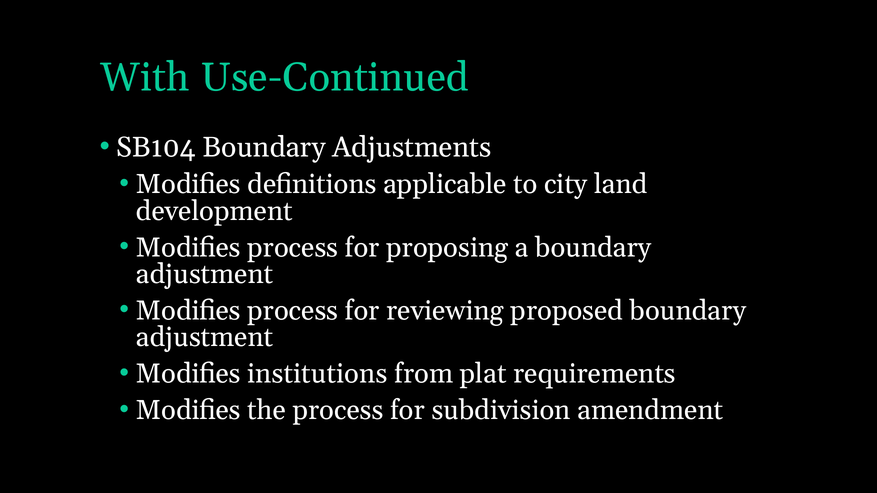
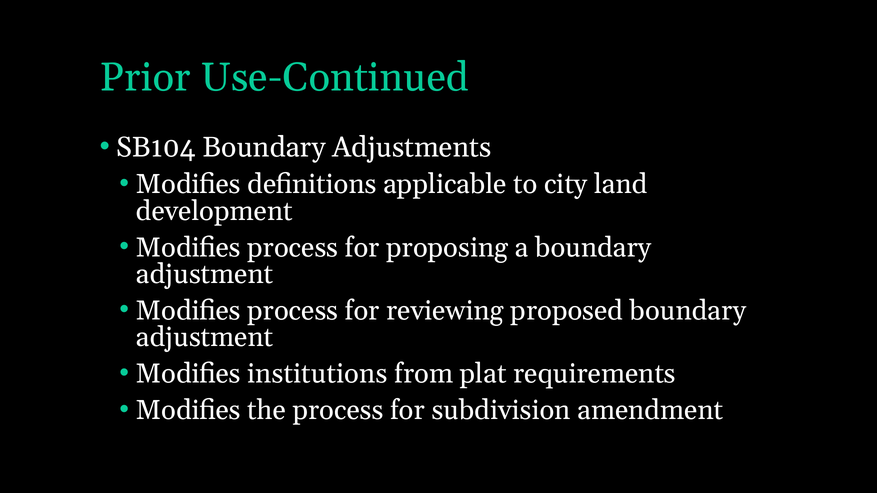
With: With -> Prior (145, 78)
